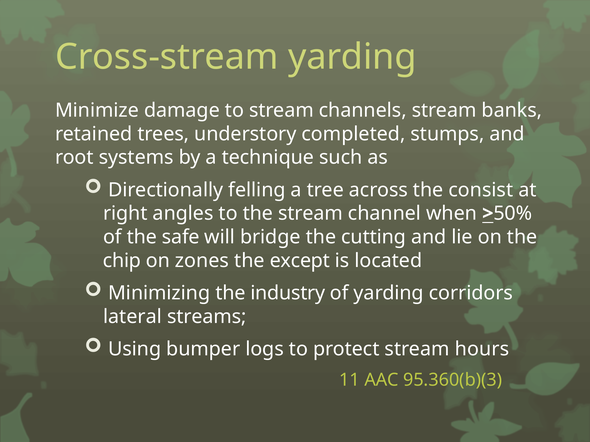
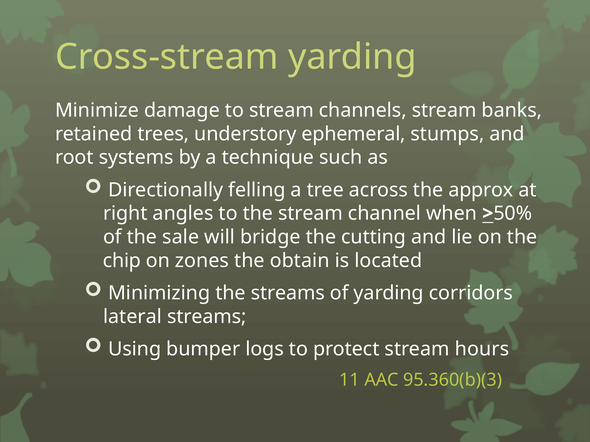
completed: completed -> ephemeral (354, 134)
consist: consist -> approx (481, 190)
safe: safe -> sale (181, 237)
except: except -> obtain (300, 261)
the industry: industry -> streams (288, 293)
